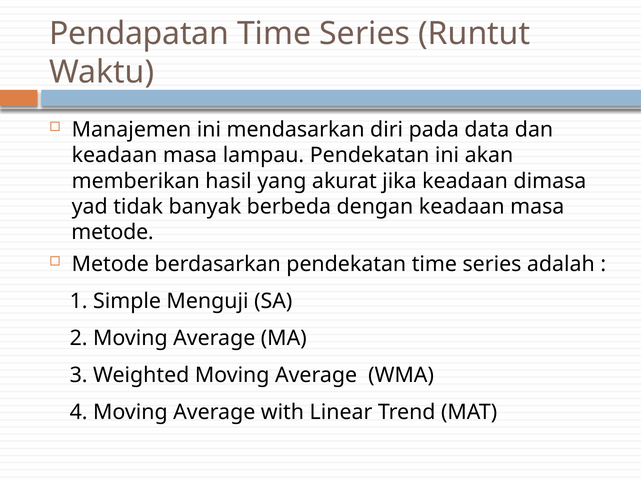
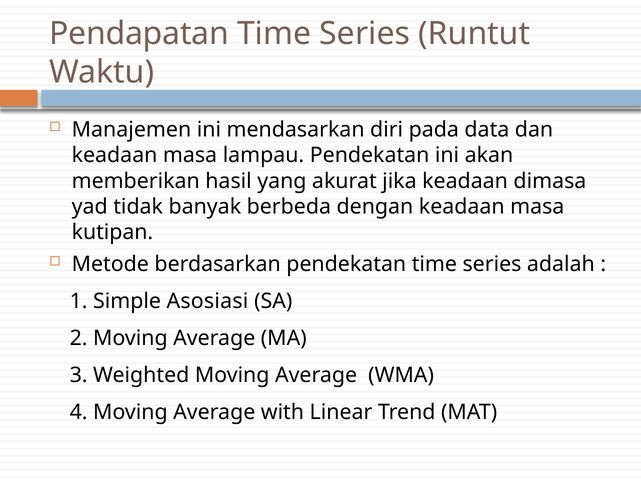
metode: metode -> kutipan (112, 232)
Menguji: Menguji -> Asosiasi (207, 301)
